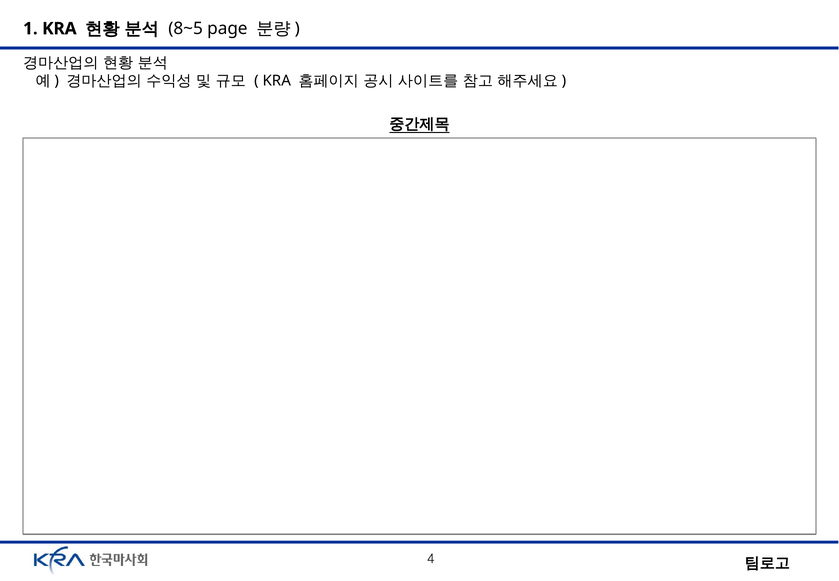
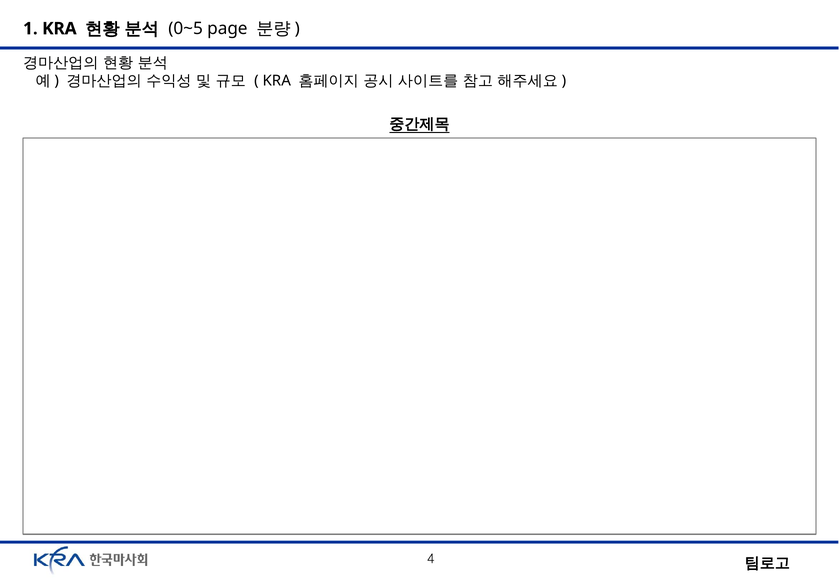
8~5: 8~5 -> 0~5 (186, 29)
